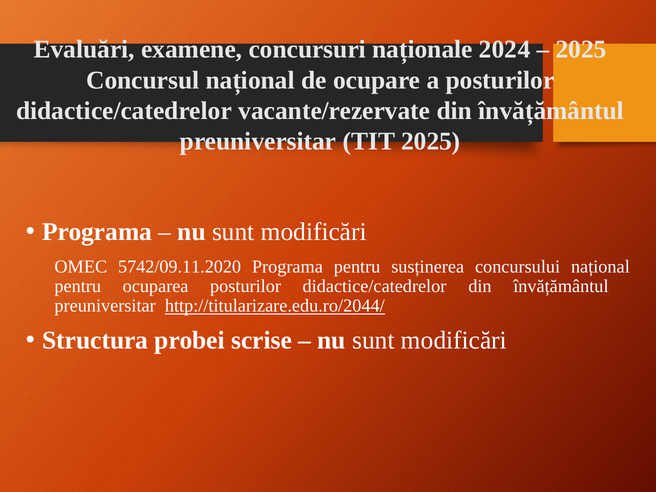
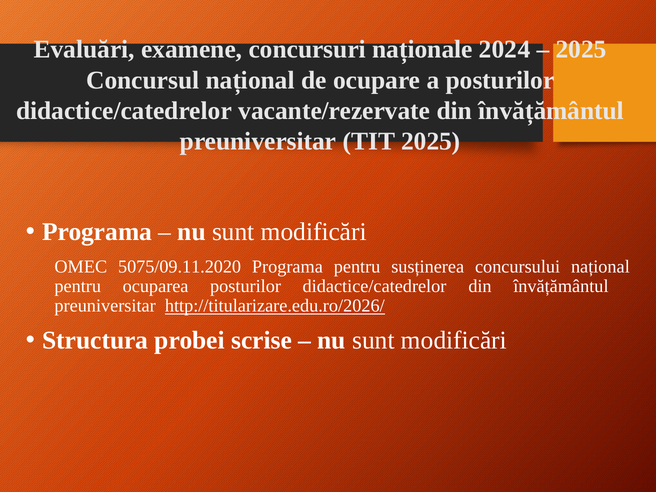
5742/09.11.2020: 5742/09.11.2020 -> 5075/09.11.2020 (180, 267)
http://titularizare.edu.ro/2044/: http://titularizare.edu.ro/2044/ -> http://titularizare.edu.ro/2026/ (275, 306)
